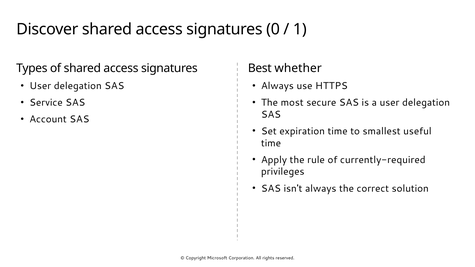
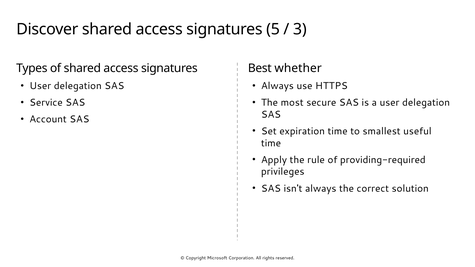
0: 0 -> 5 (273, 29)
1: 1 -> 3 (300, 29)
currently-required: currently-required -> providing-required (383, 160)
